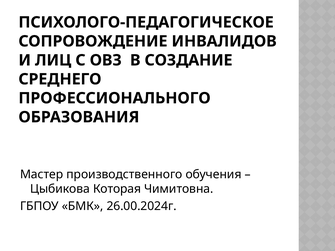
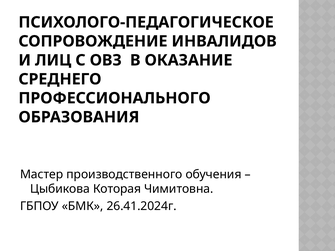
СОЗДАНИЕ: СОЗДАНИЕ -> ОКАЗАНИЕ (188, 60)
26.00.2024г: 26.00.2024г -> 26.41.2024г (142, 206)
